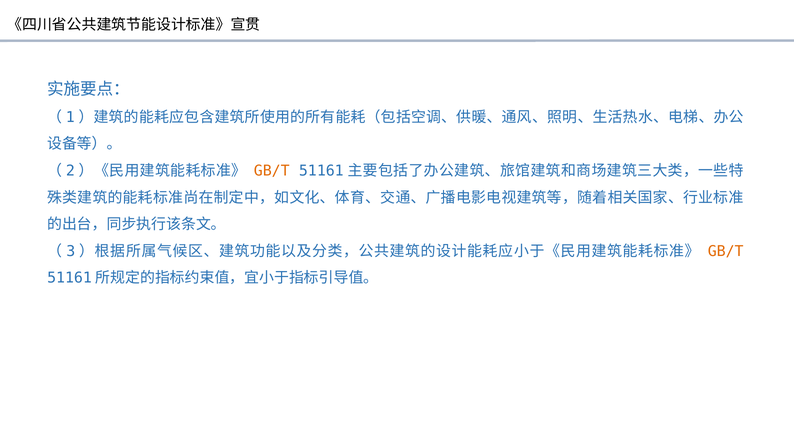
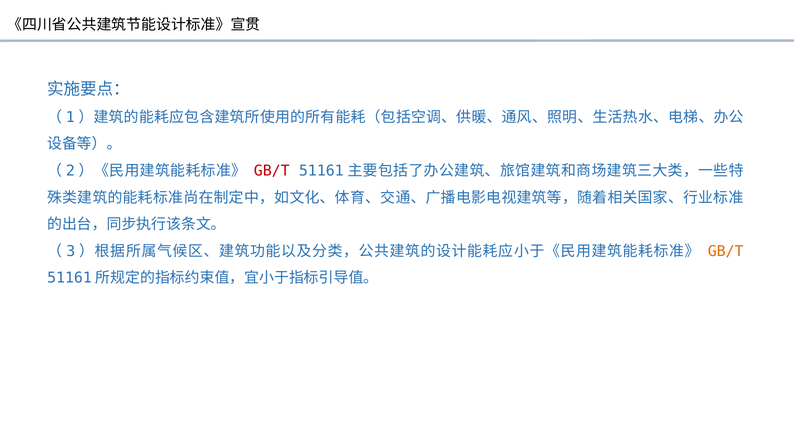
GB/T colour: orange -> red (272, 171)
